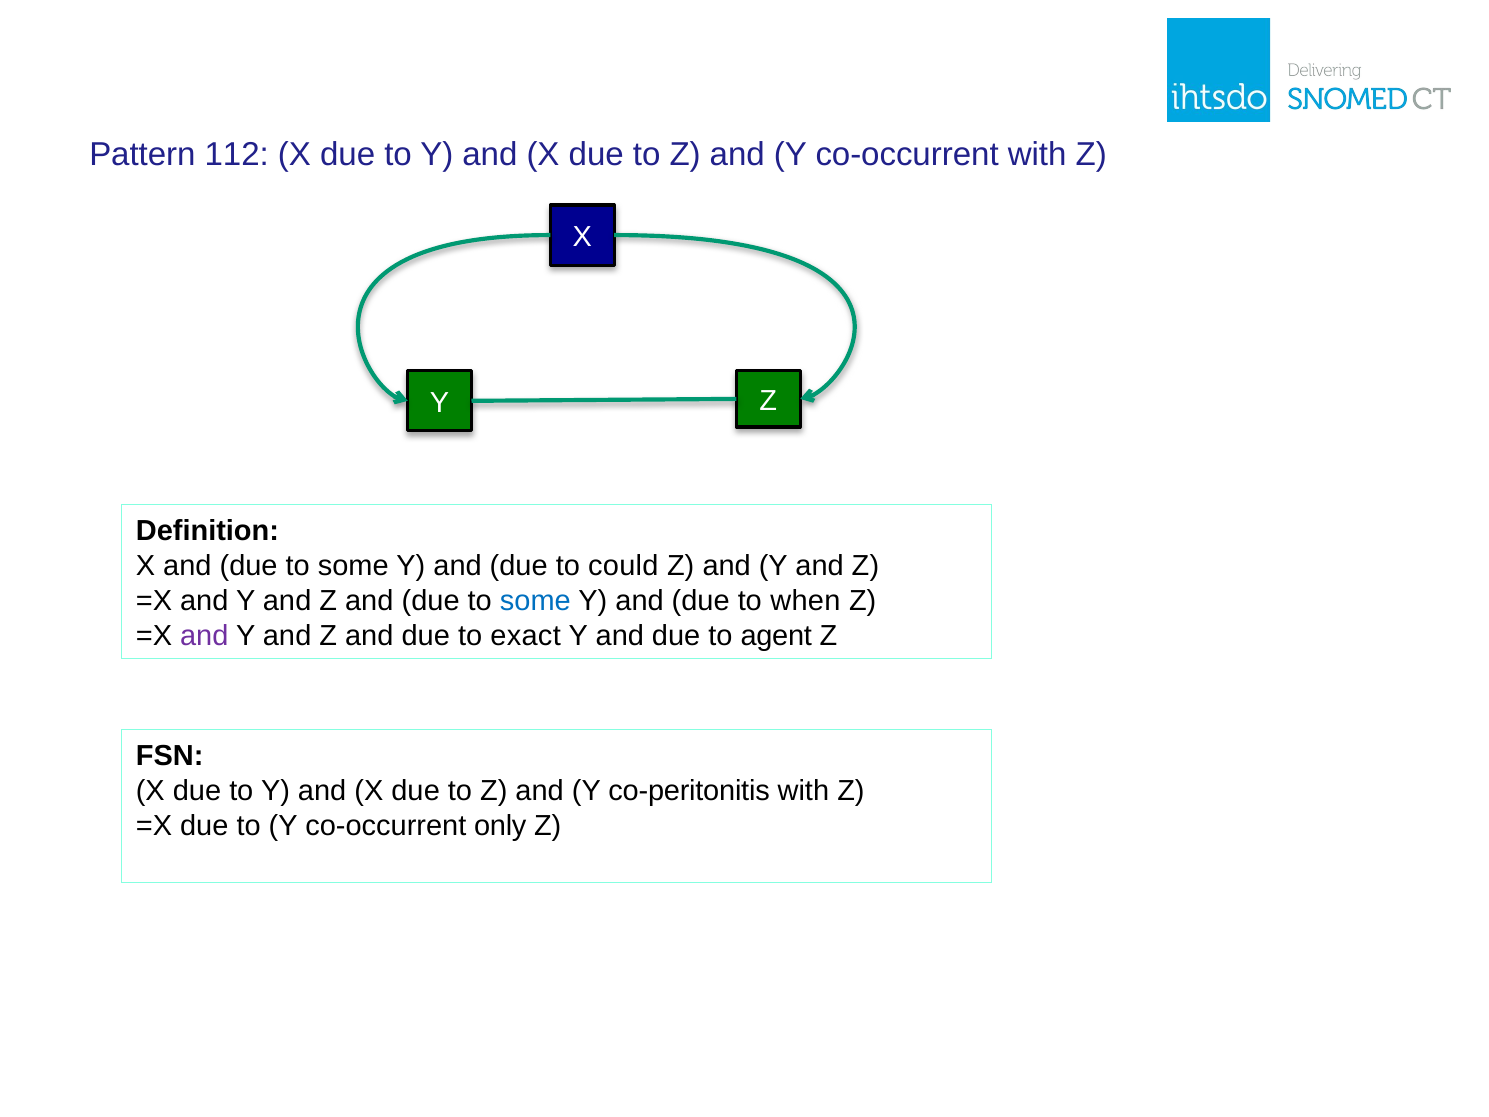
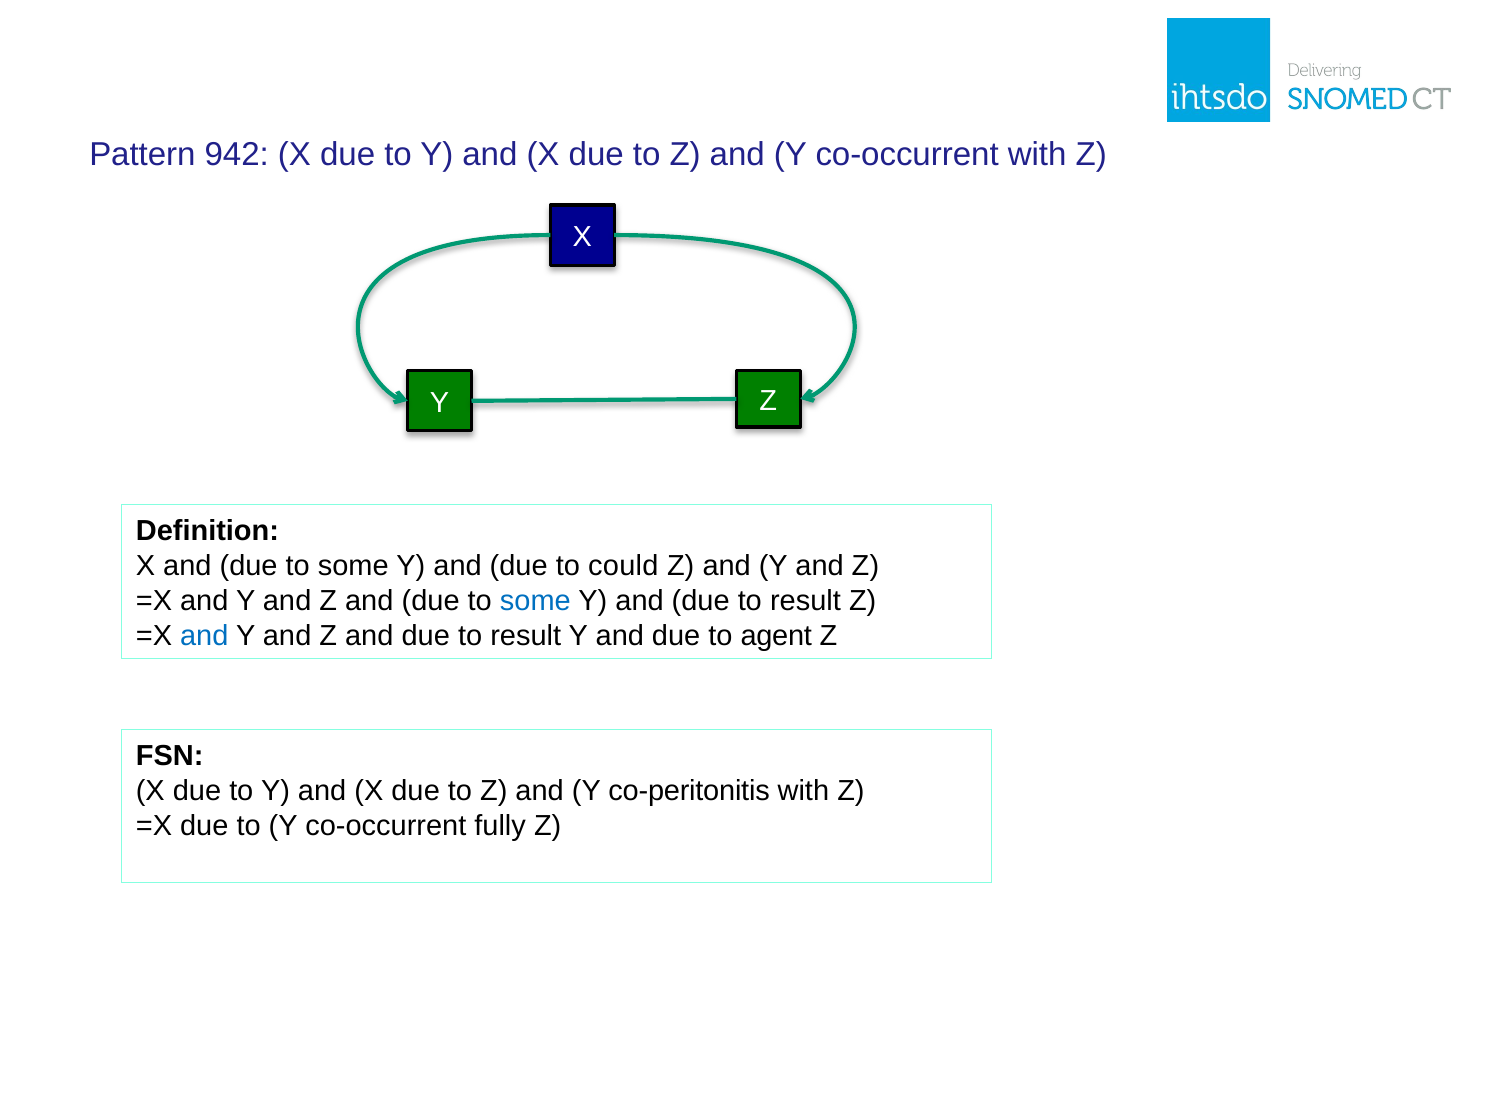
112: 112 -> 942 (237, 154)
when: when -> result (805, 601)
and colour: purple -> blue (204, 636)
exact: exact -> result (526, 636)
only: only -> fully (500, 825)
